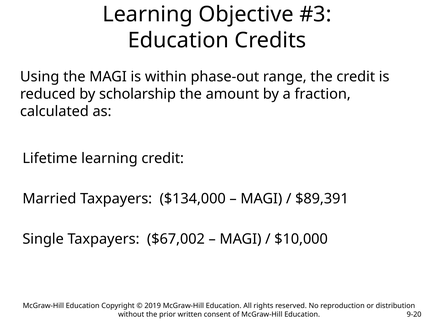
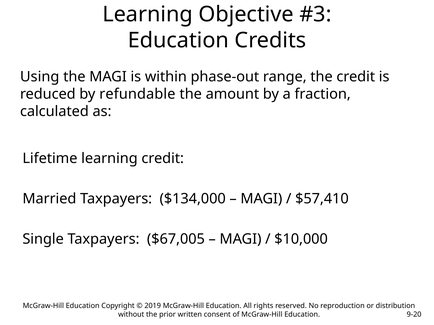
scholarship: scholarship -> refundable (137, 94)
$89,391: $89,391 -> $57,410 (322, 199)
$67,002: $67,002 -> $67,005 (176, 240)
